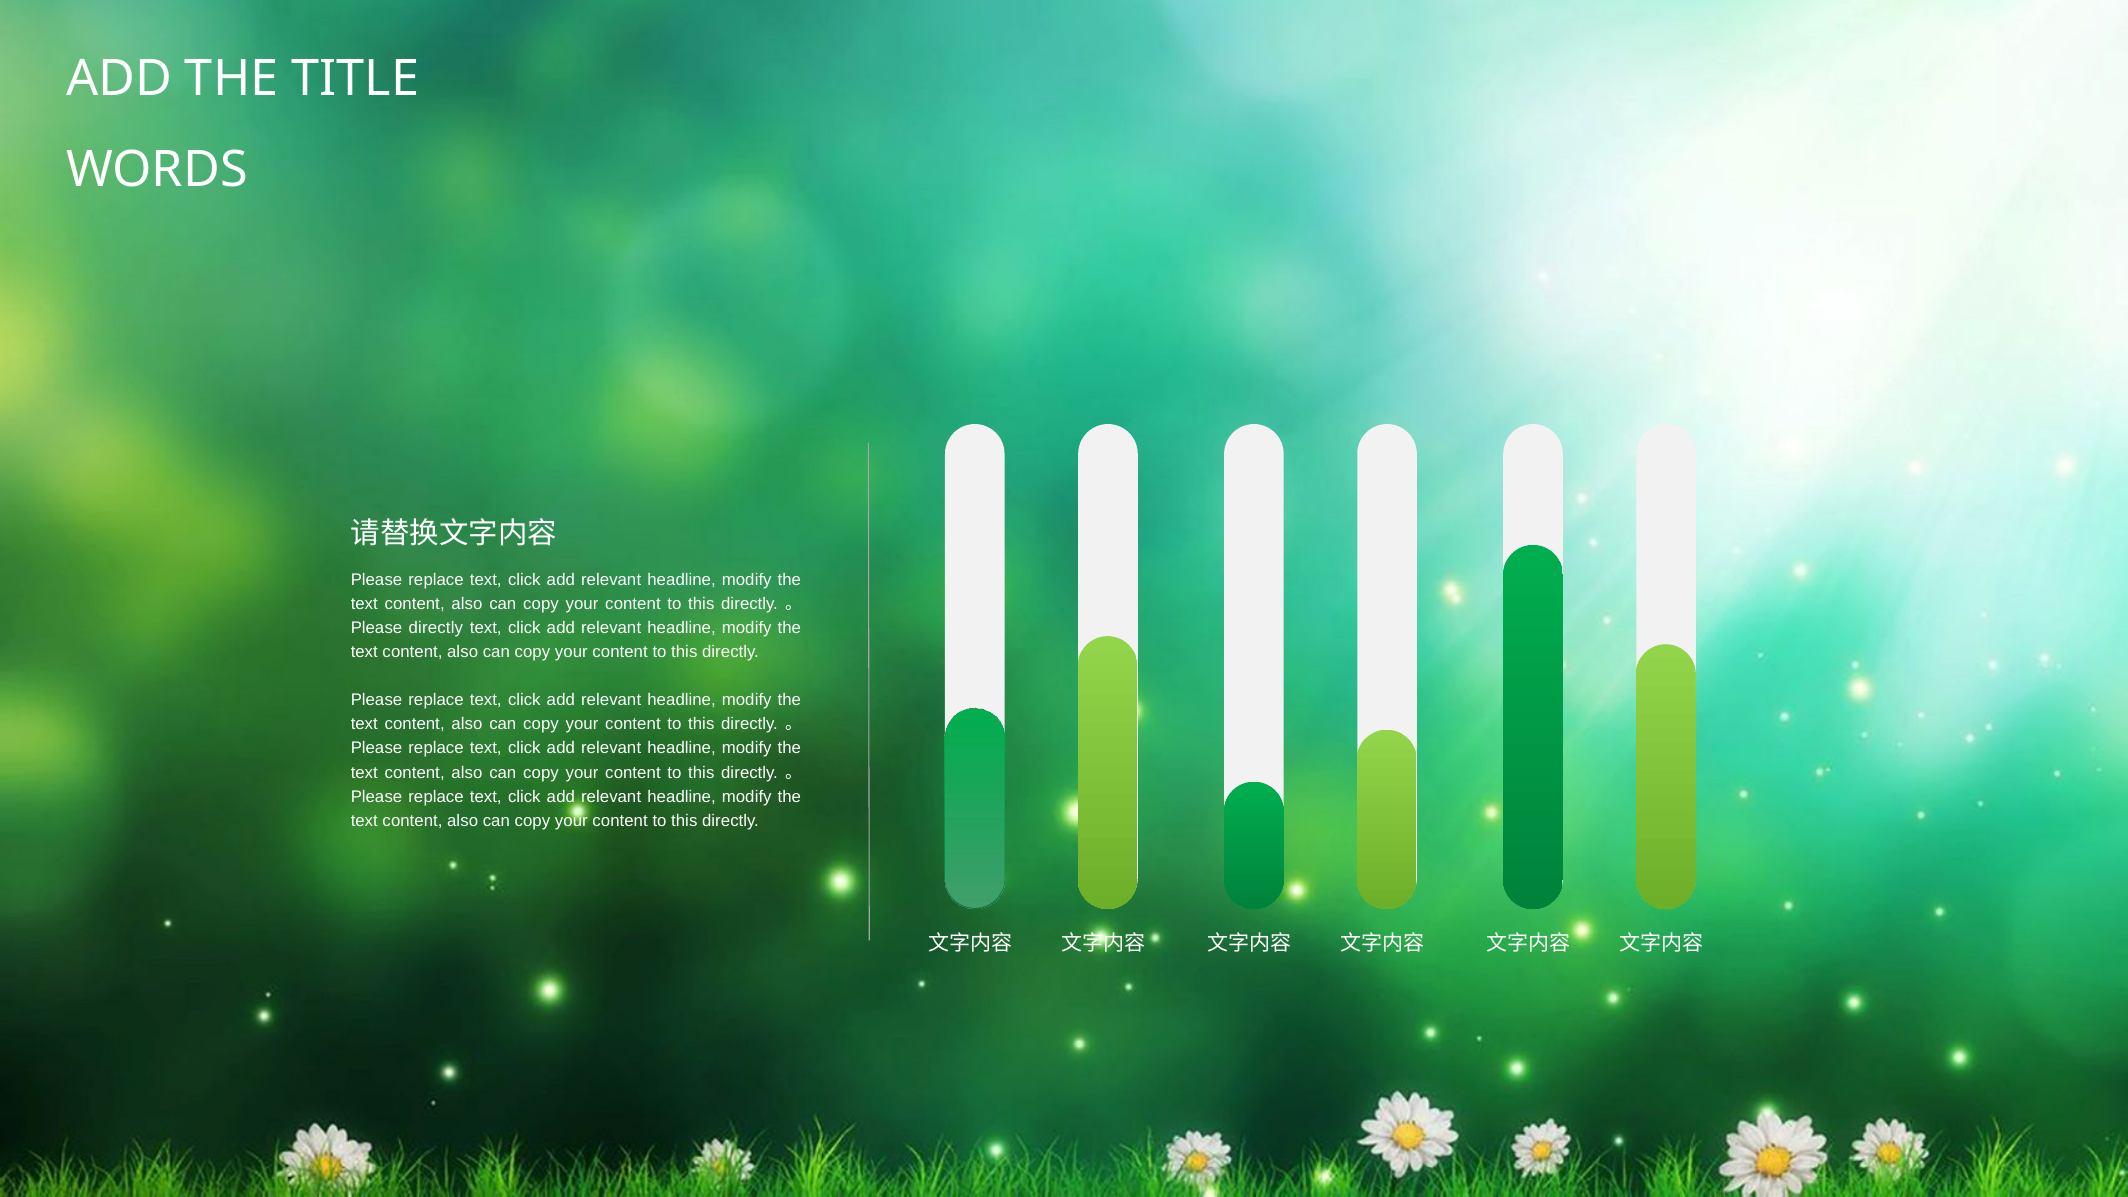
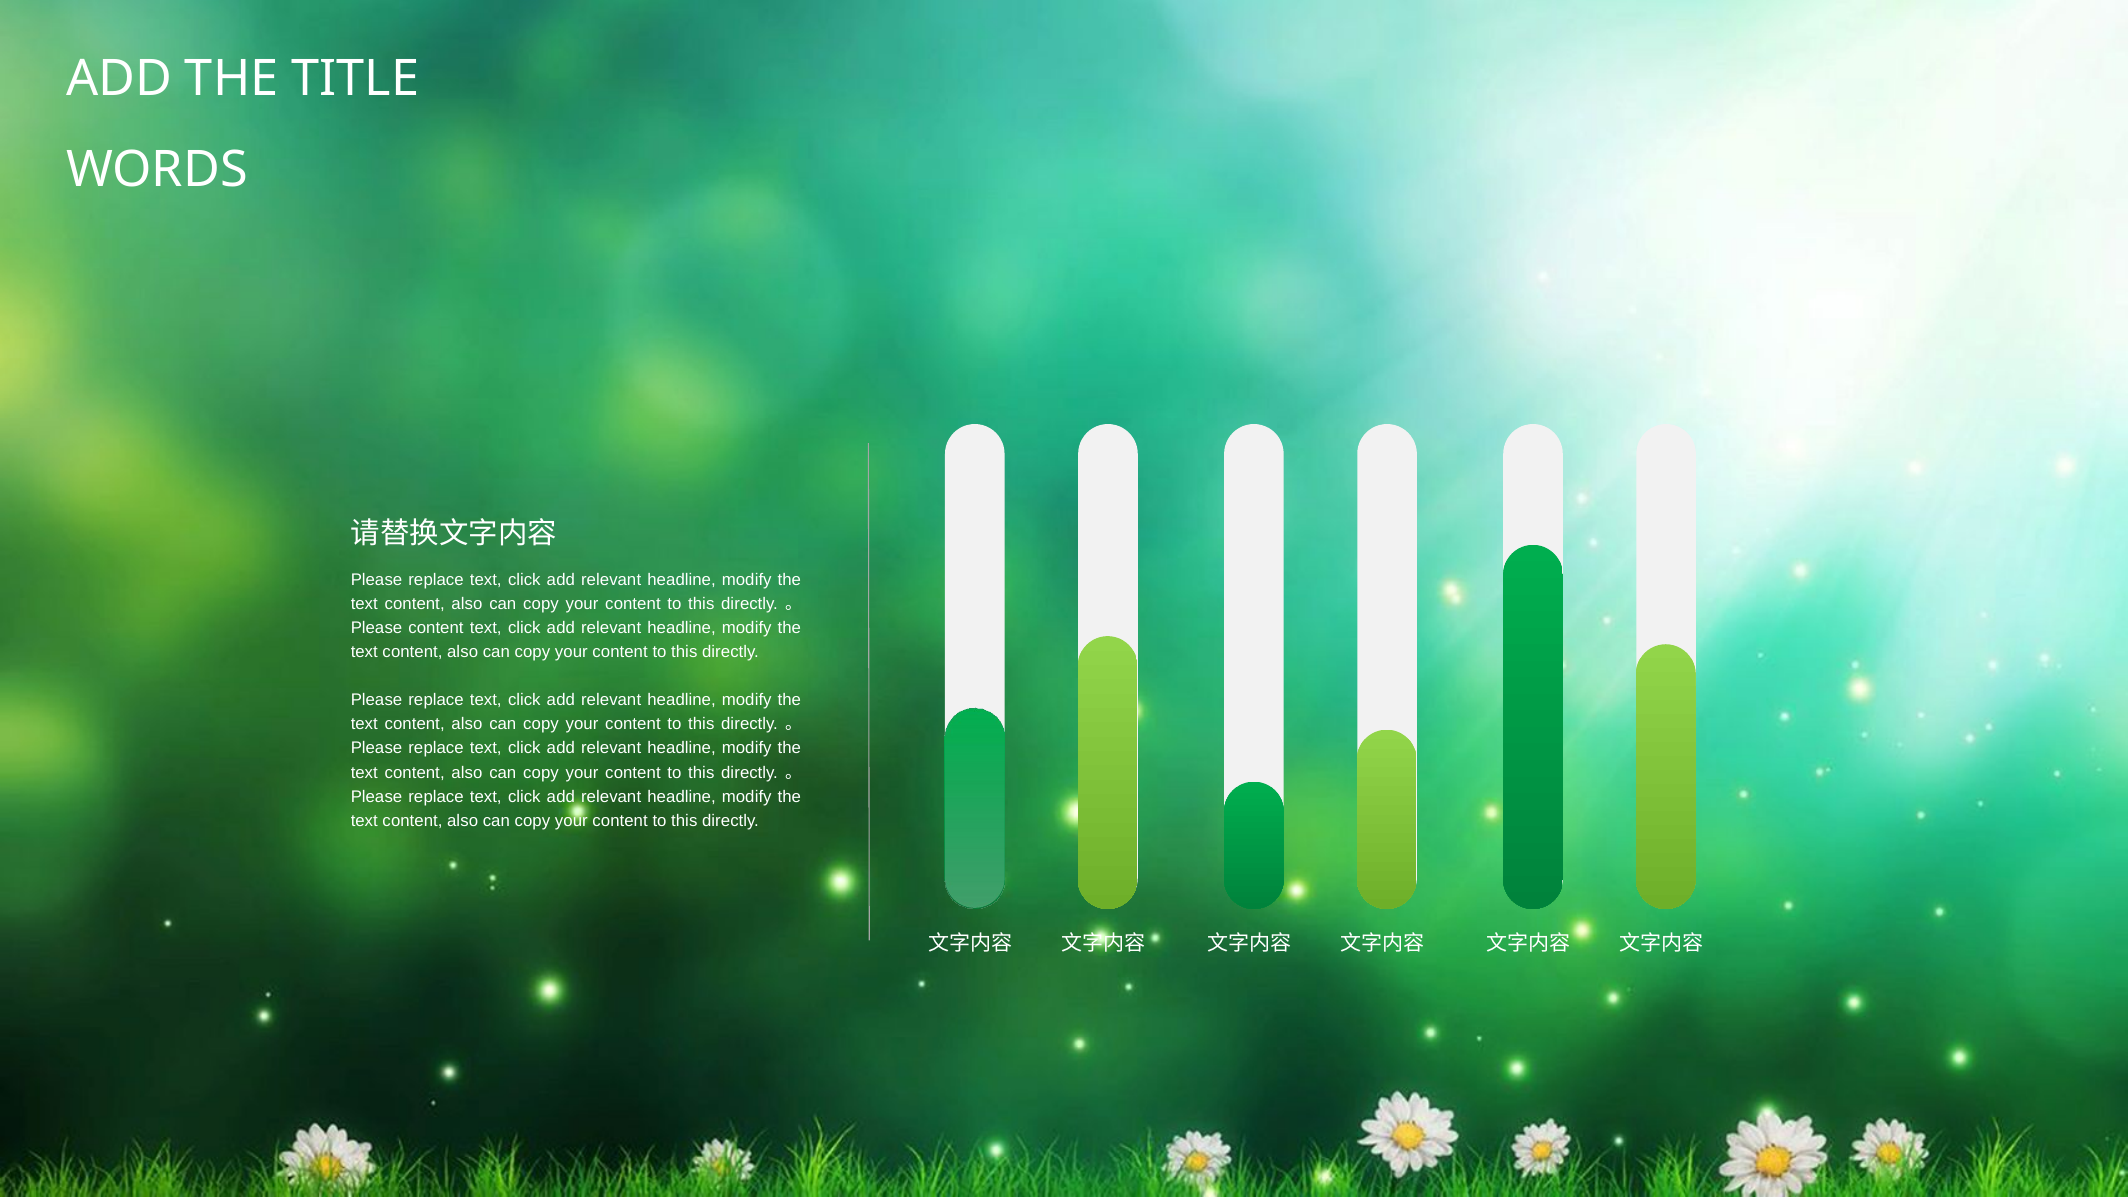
Please directly: directly -> content (436, 628)
